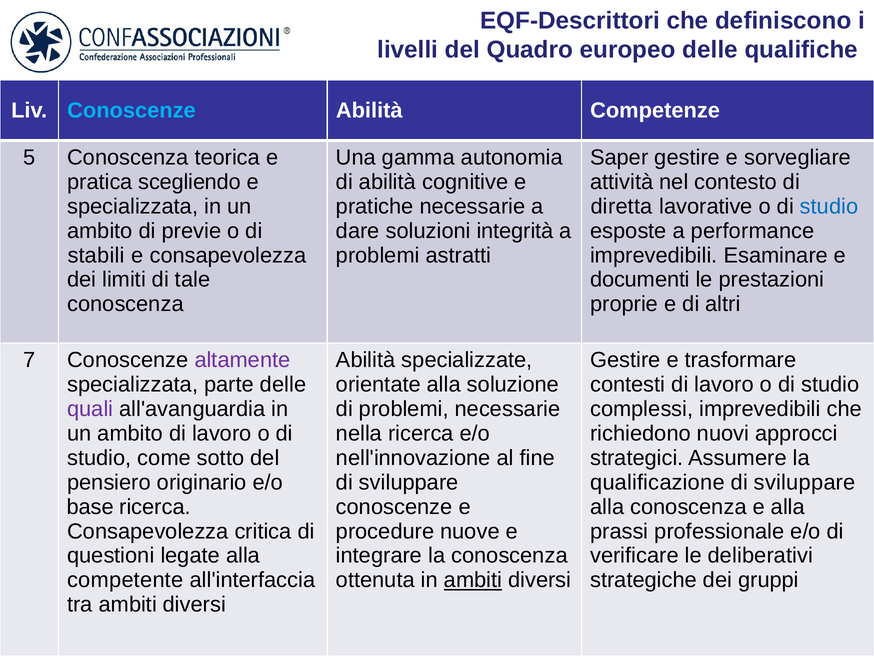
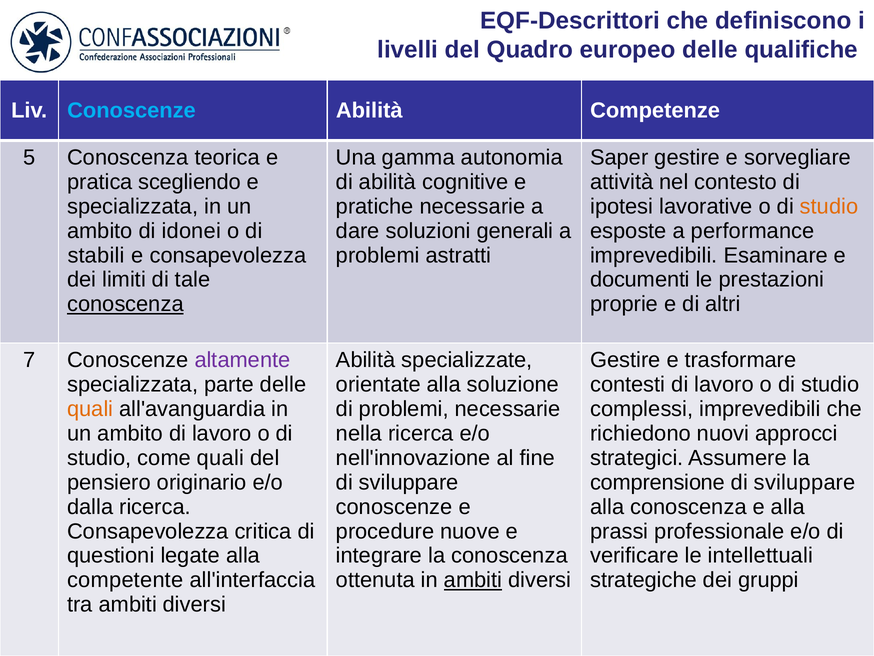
diretta: diretta -> ipotesi (622, 206)
studio colour: blue -> orange (829, 206)
previe: previe -> idonei (191, 231)
integrità: integrità -> generali (515, 231)
conoscenza underline: none -> present (125, 304)
quali colour: purple -> orange (90, 409)
come sotto: sotto -> quali (220, 457)
qualificazione: qualificazione -> comprensione (658, 482)
base: base -> dalla (90, 506)
deliberativi: deliberativi -> intellettuali (760, 555)
